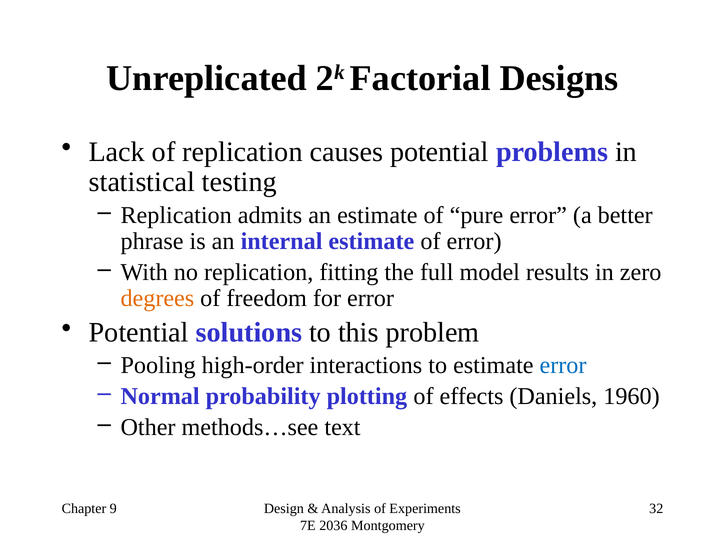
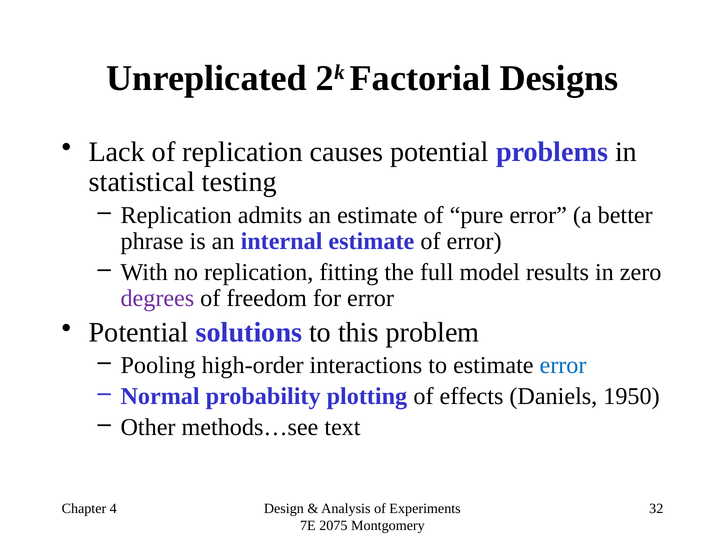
degrees colour: orange -> purple (157, 298)
1960: 1960 -> 1950 (631, 396)
9: 9 -> 4 (113, 508)
2036: 2036 -> 2075 (333, 525)
